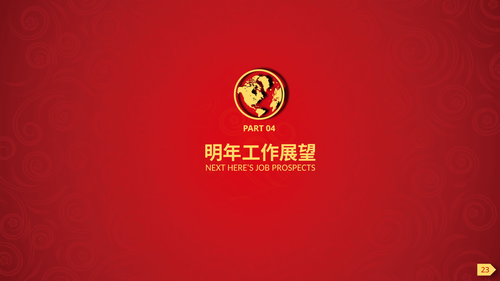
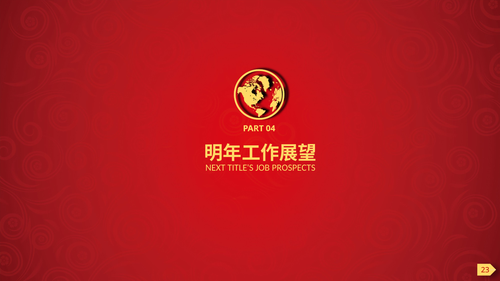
HERE'S: HERE'S -> TITLE'S (240, 168)
